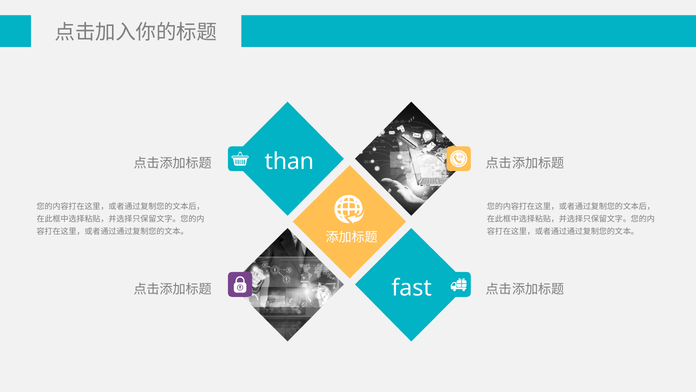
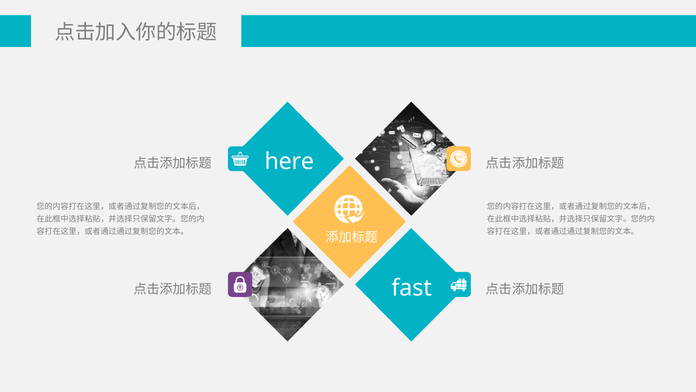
than: than -> here (289, 162)
